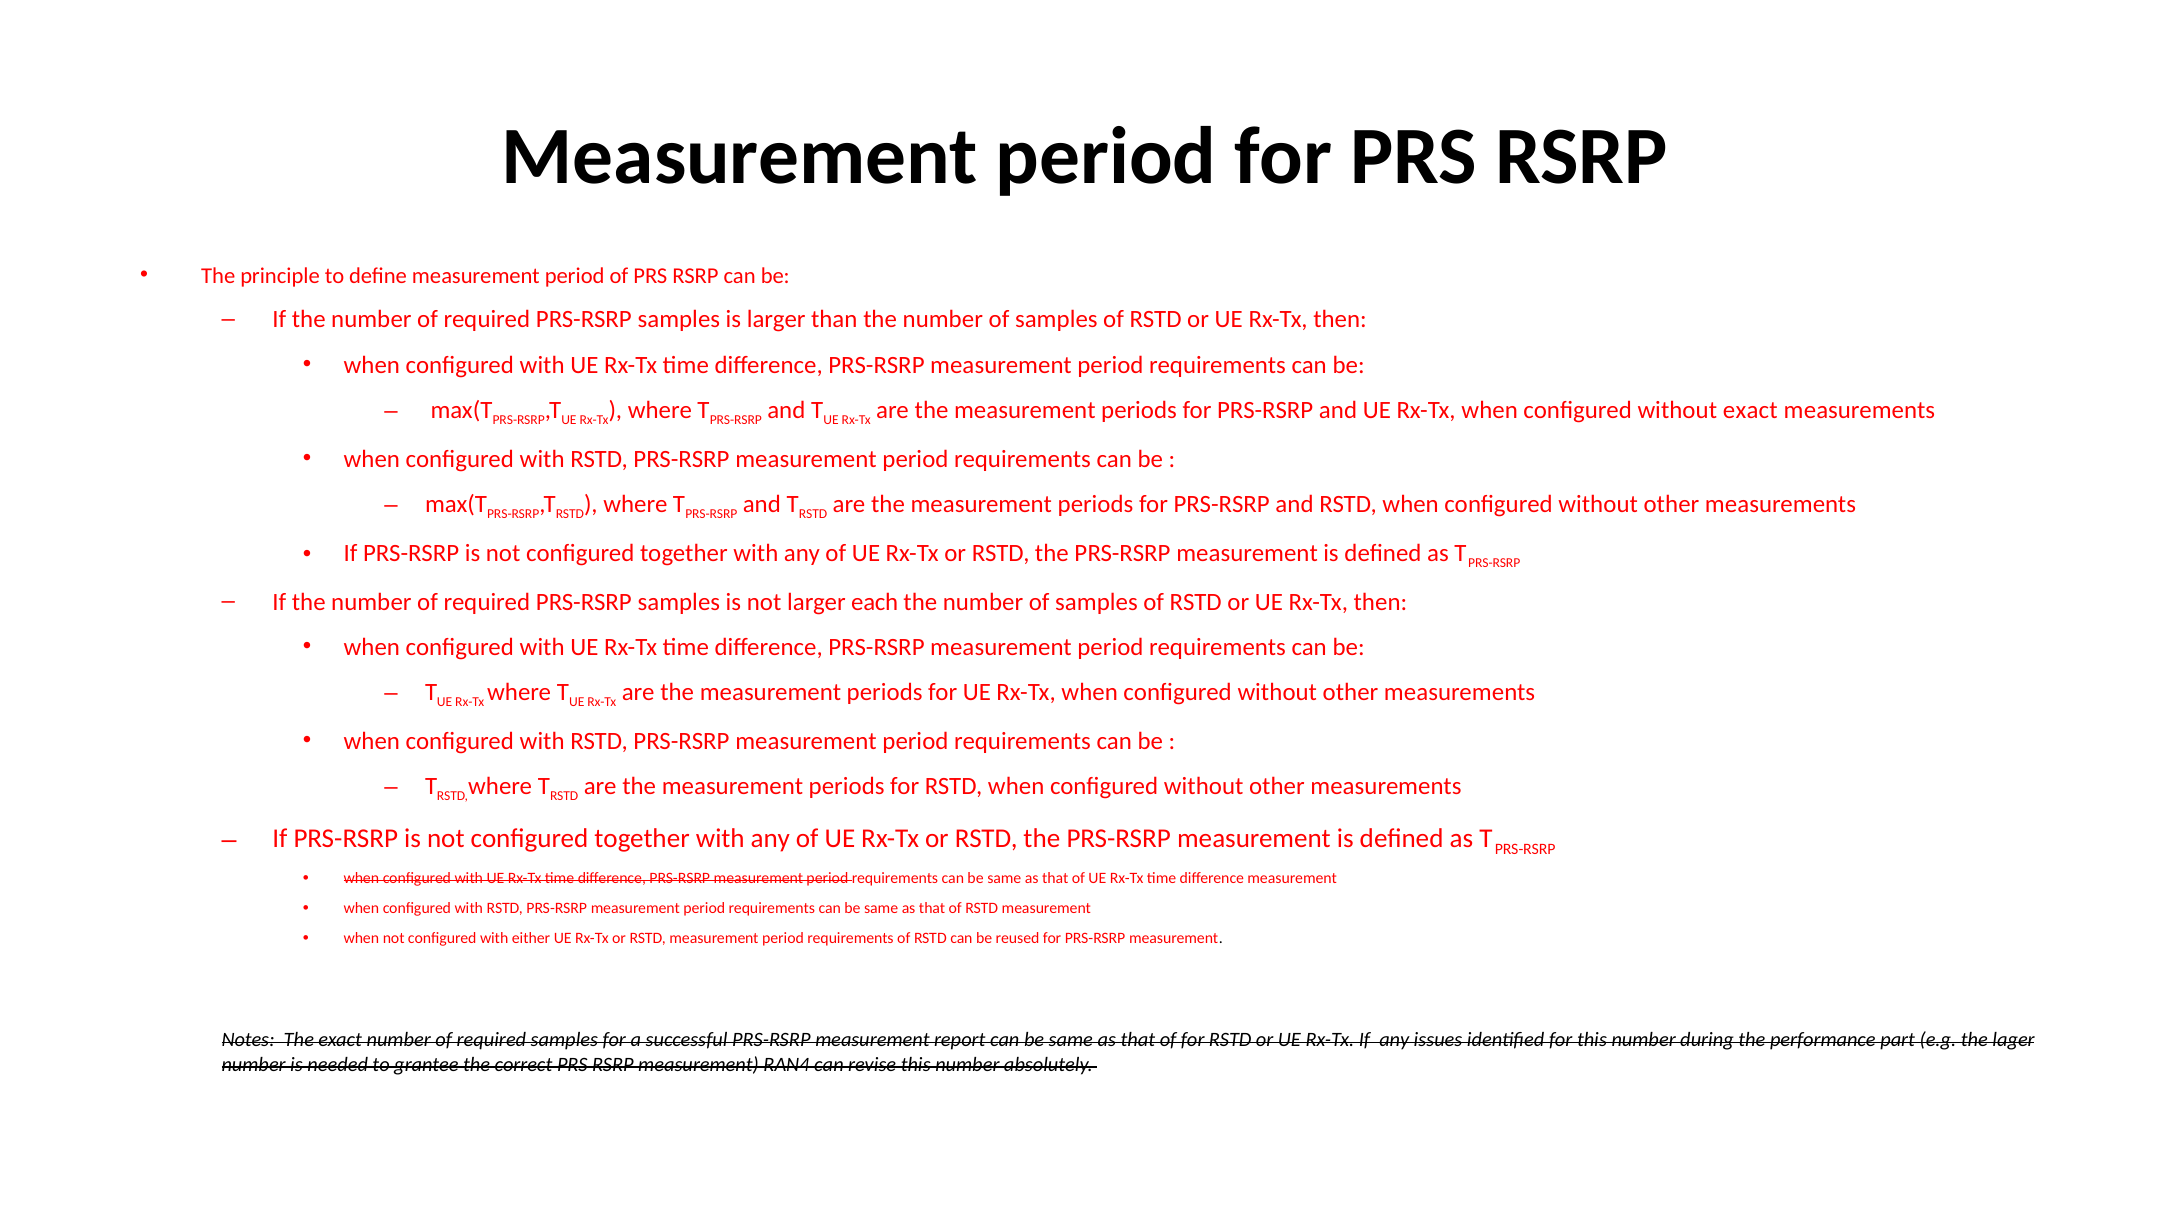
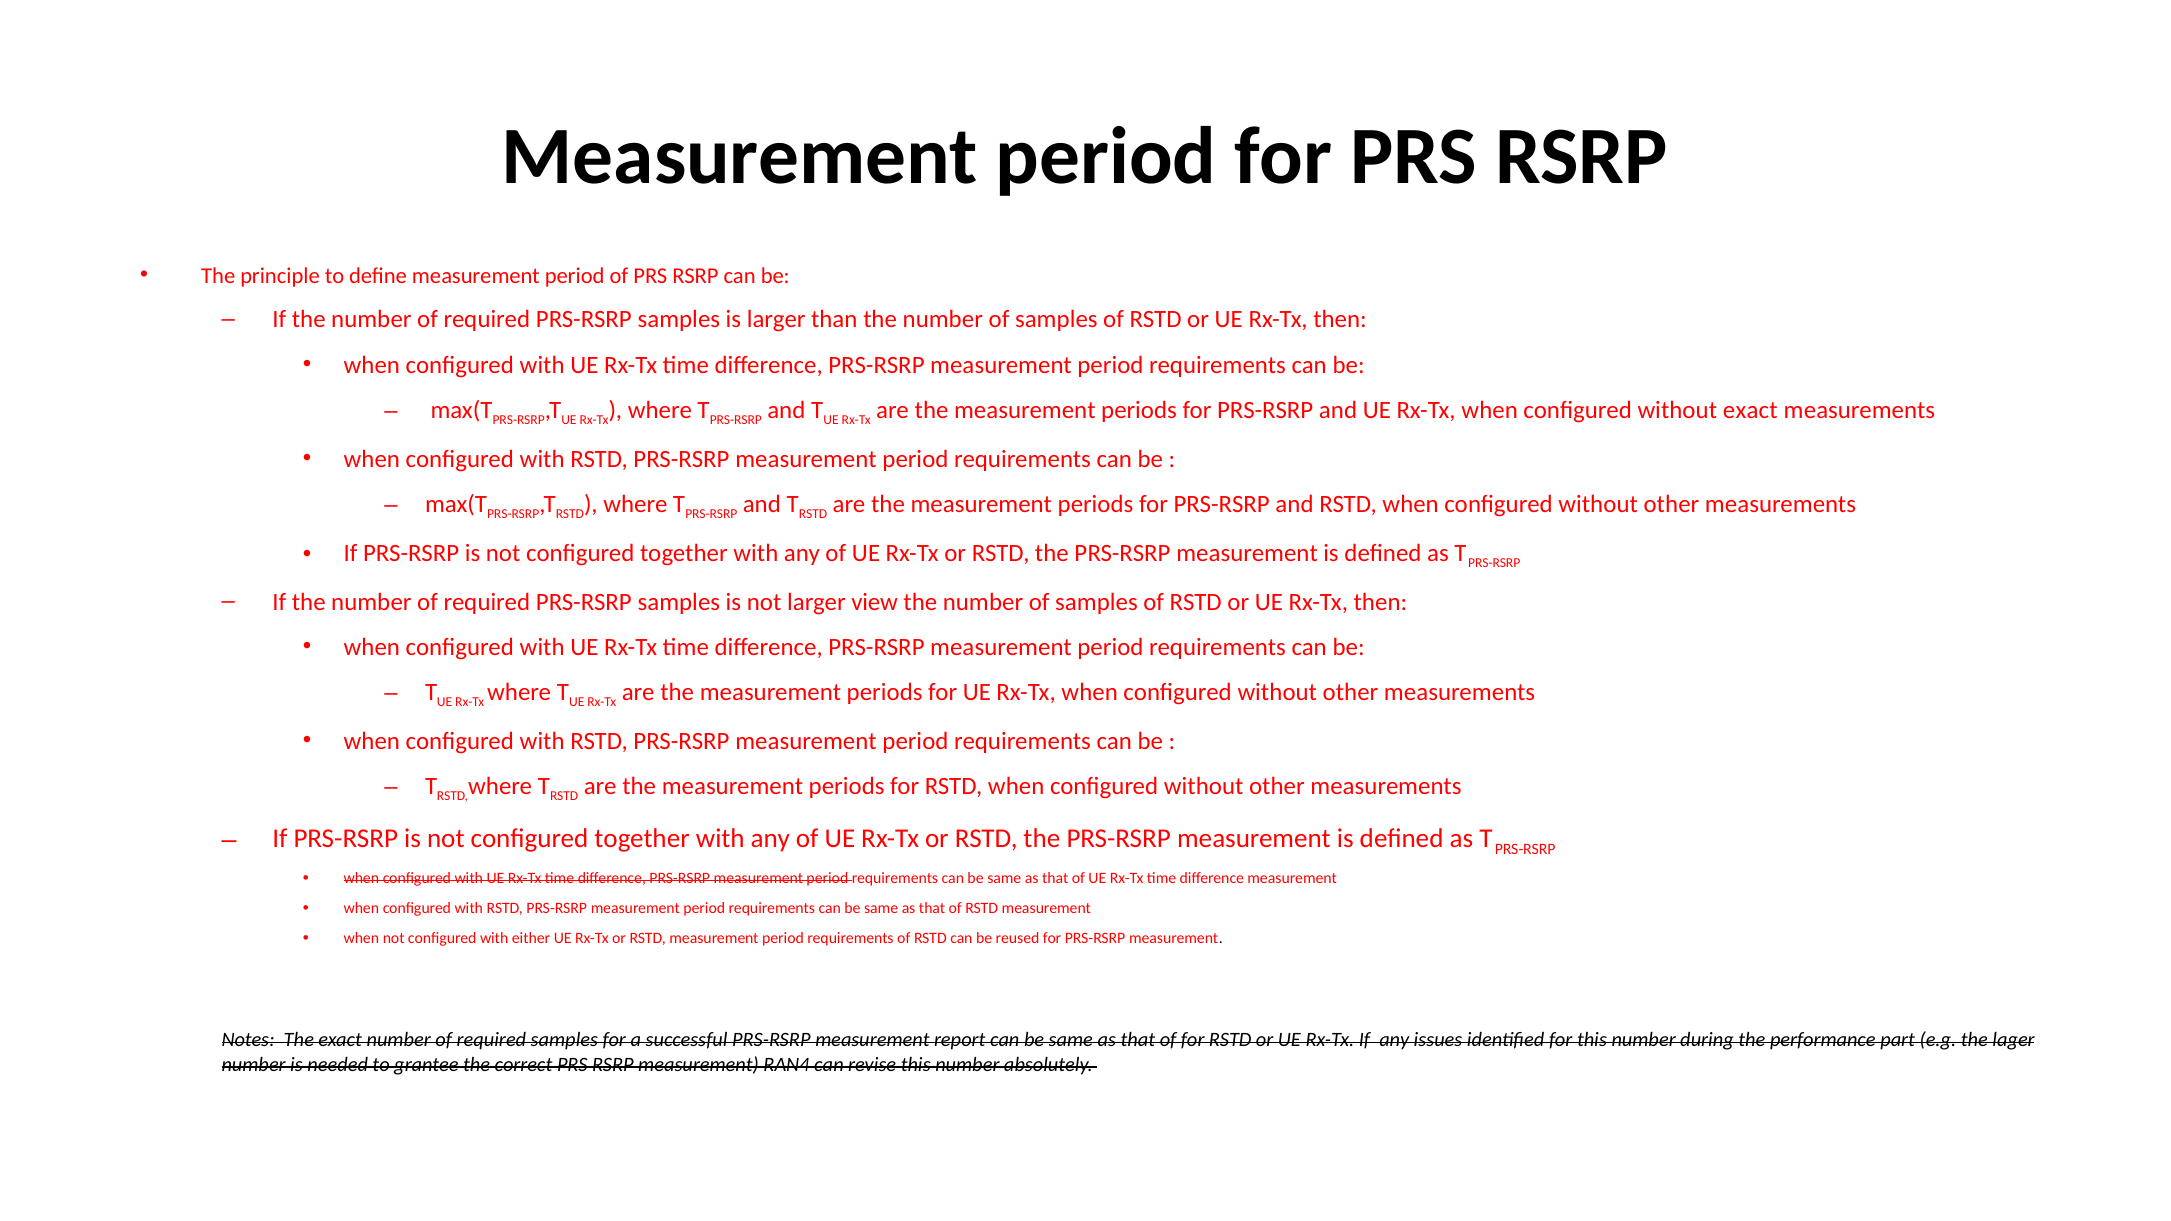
each: each -> view (875, 602)
